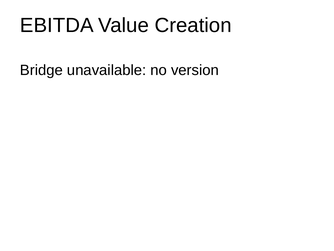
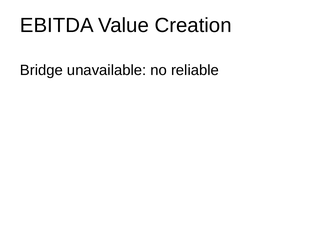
version: version -> reliable (195, 70)
